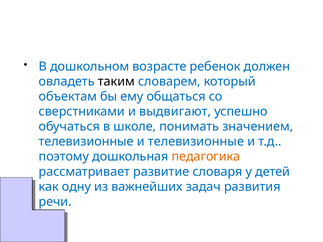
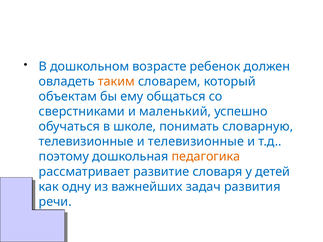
таким colour: black -> orange (116, 82)
выдвигают: выдвигают -> маленький (175, 112)
значением: значением -> словарную (258, 127)
